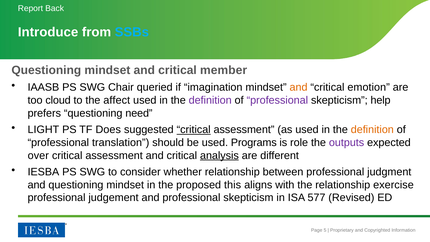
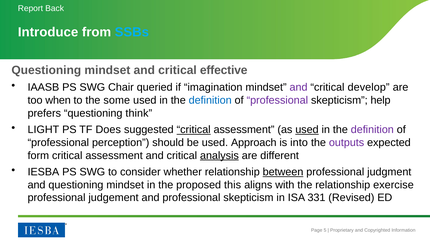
member: member -> effective (224, 70)
and colour: orange -> purple (299, 87)
emotion: emotion -> develop (369, 87)
cloud: cloud -> when (58, 100)
affect: affect -> some (117, 100)
definition colour: purple -> blue (210, 100)
need: need -> think (139, 113)
used underline: none -> present (307, 130)
definition colour: orange -> purple (372, 130)
translation: translation -> perception (121, 142)
Programs: Programs -> Approach (254, 142)
role: role -> into (299, 142)
over: over -> form (38, 155)
between underline: none -> present (283, 172)
577: 577 -> 331 (316, 198)
